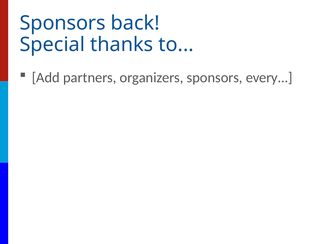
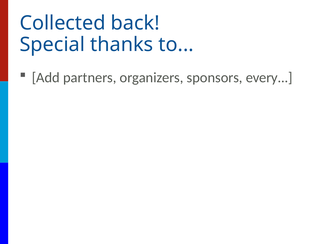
Sponsors: Sponsors -> Collected (63, 23)
